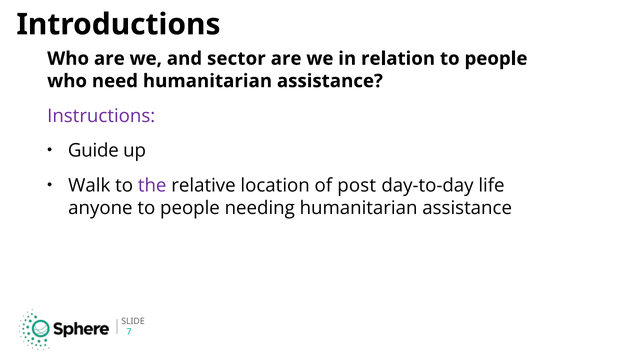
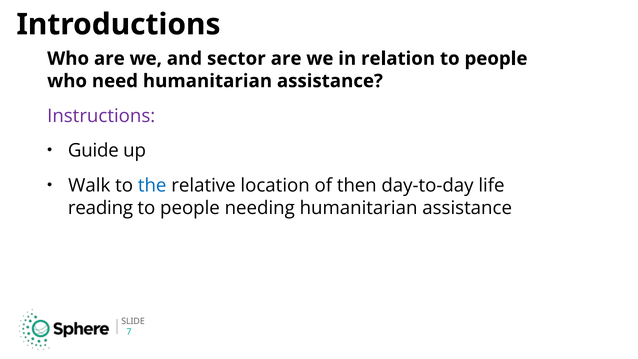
the colour: purple -> blue (152, 186)
post: post -> then (357, 186)
anyone: anyone -> reading (100, 208)
